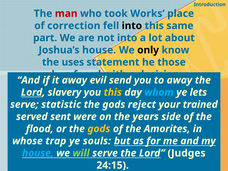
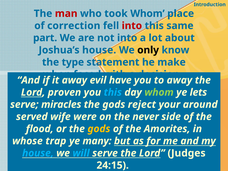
took Works: Works -> Whom (148, 14)
into colour: black -> red (132, 26)
uses: uses -> type (73, 62)
those: those -> make (172, 62)
send: send -> have (120, 80)
slavery: slavery -> proven (64, 92)
this colour: yellow -> light blue (113, 92)
whom colour: light blue -> light green (159, 92)
statistic: statistic -> miracles (61, 104)
trained: trained -> around (200, 104)
sent: sent -> wife (60, 117)
years: years -> never (146, 117)
souls: souls -> many (97, 141)
will colour: light green -> light blue (81, 153)
